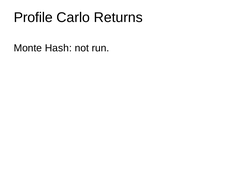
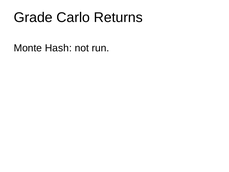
Profile: Profile -> Grade (33, 17)
